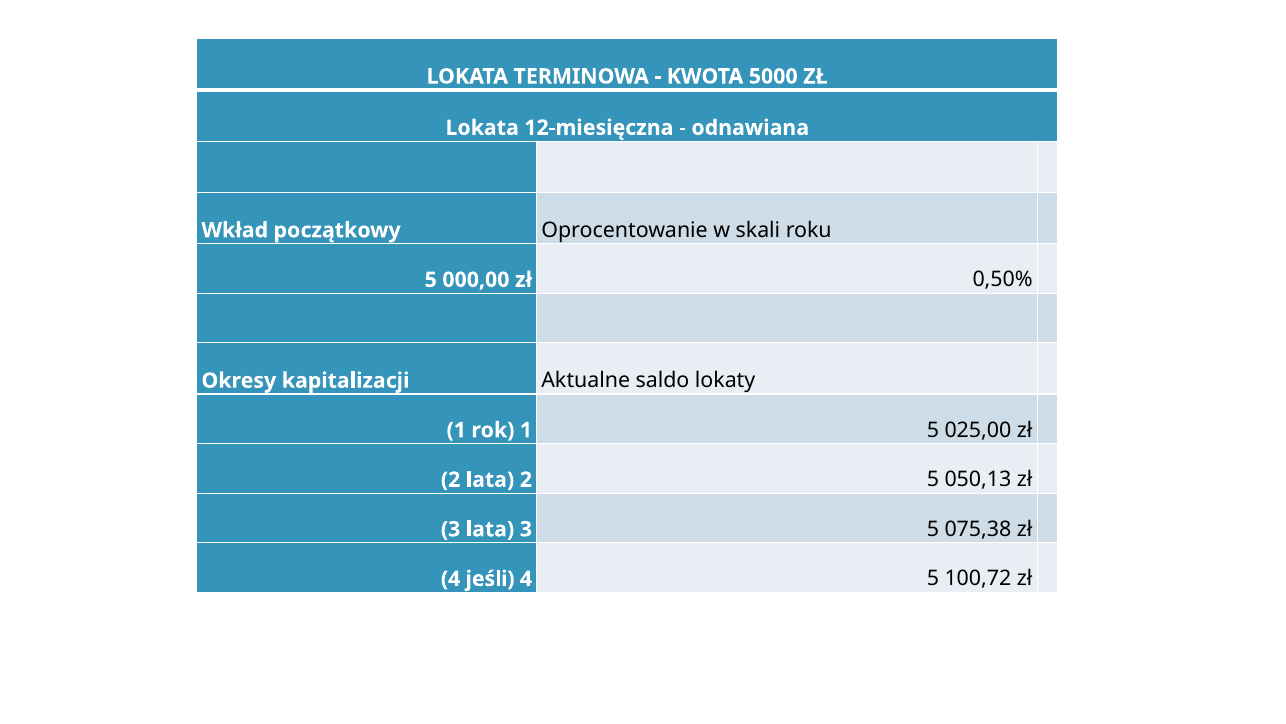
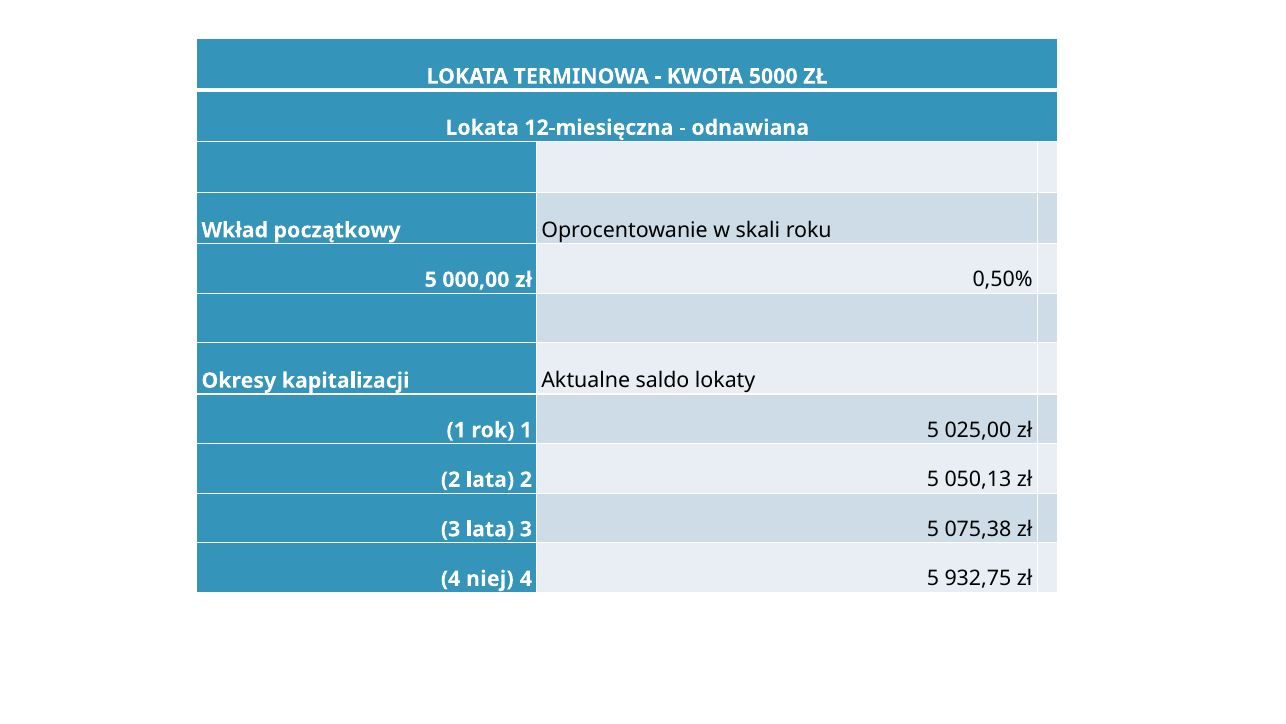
jeśli: jeśli -> niej (490, 578)
100,72: 100,72 -> 932,75 (978, 578)
